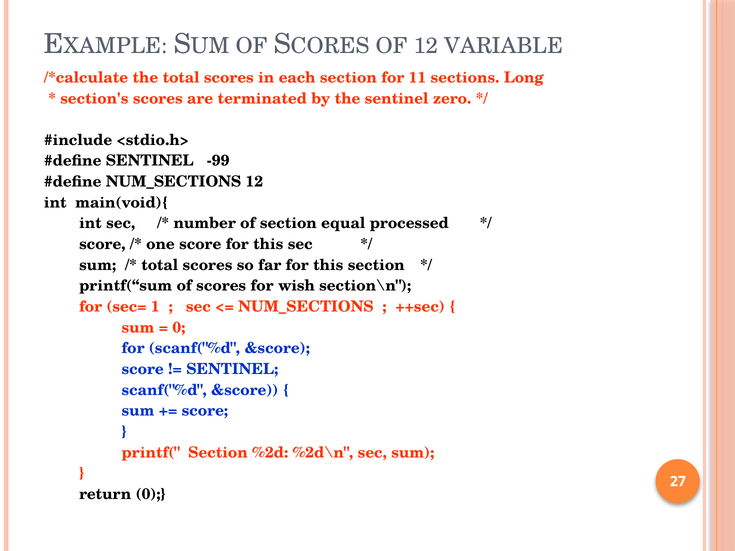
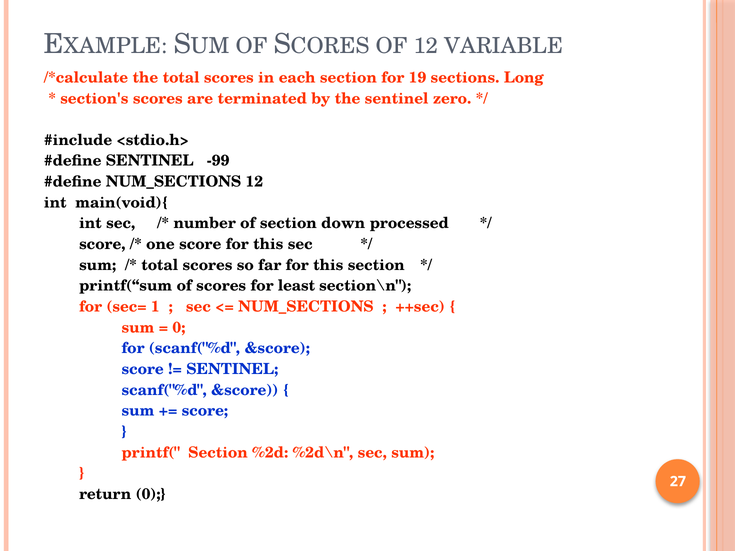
11: 11 -> 19 (418, 78)
equal: equal -> down (343, 224)
wish: wish -> least (296, 286)
